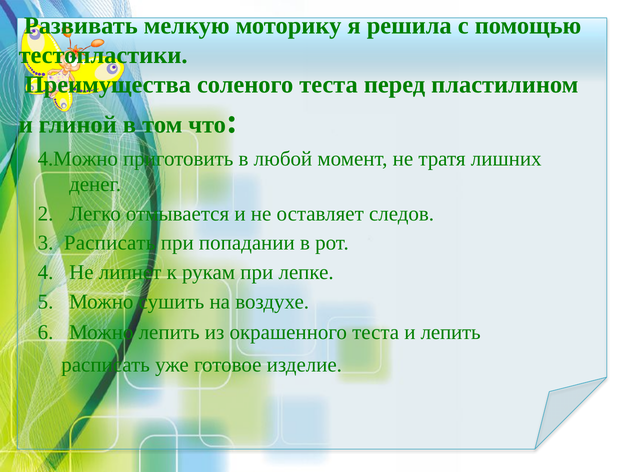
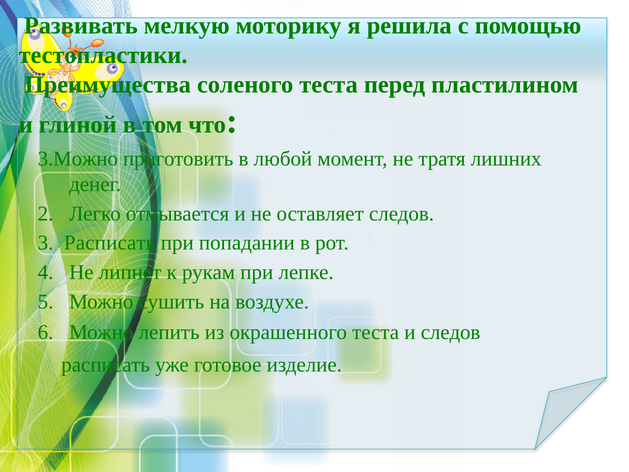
4.Можно: 4.Можно -> 3.Можно (78, 159)
и лепить: лепить -> следов (451, 332)
